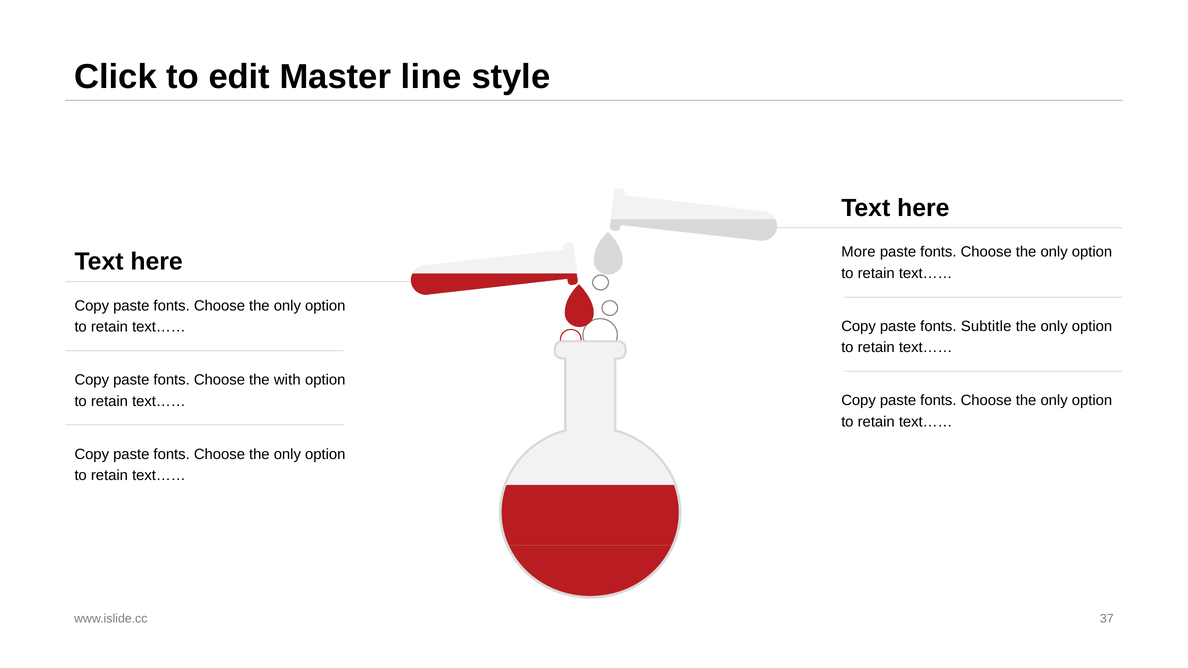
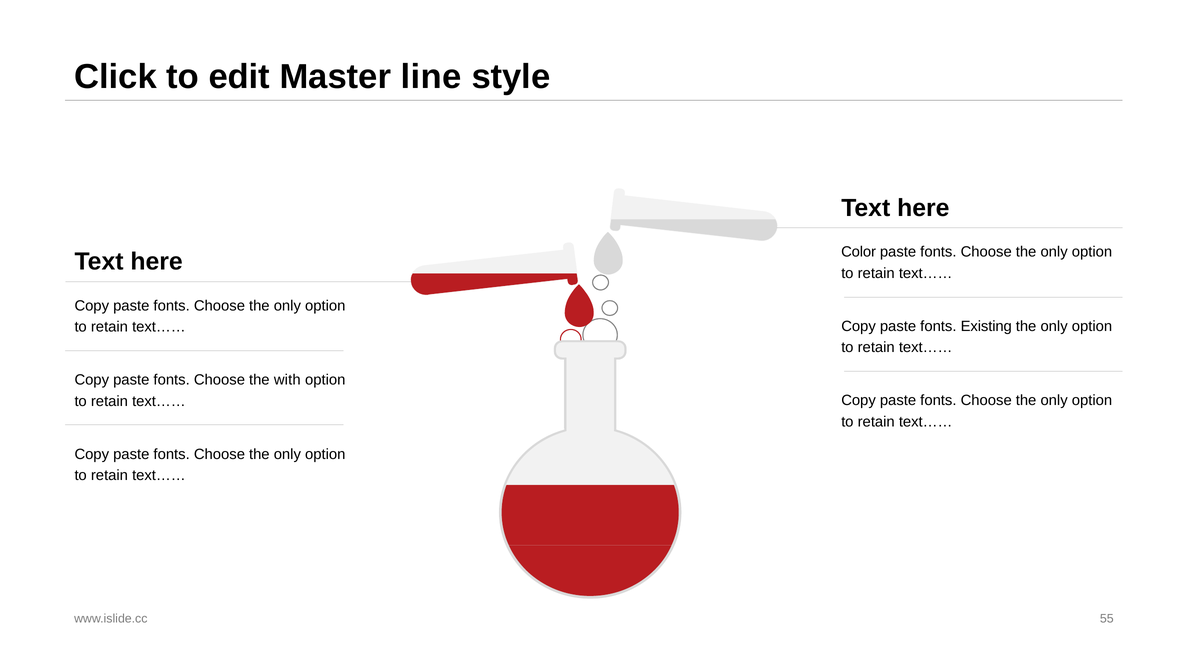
More: More -> Color (859, 252)
Subtitle: Subtitle -> Existing (986, 326)
37: 37 -> 55 (1107, 619)
